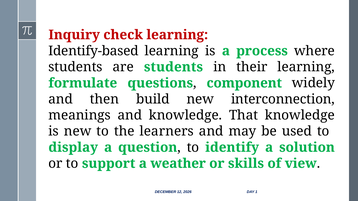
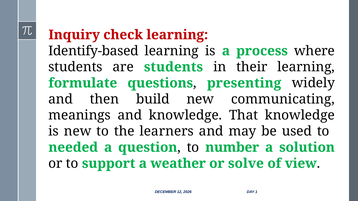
component: component -> presenting (244, 83)
interconnection: interconnection -> communicating (283, 99)
display: display -> needed (73, 148)
identify: identify -> number (232, 148)
skills: skills -> solve (246, 164)
